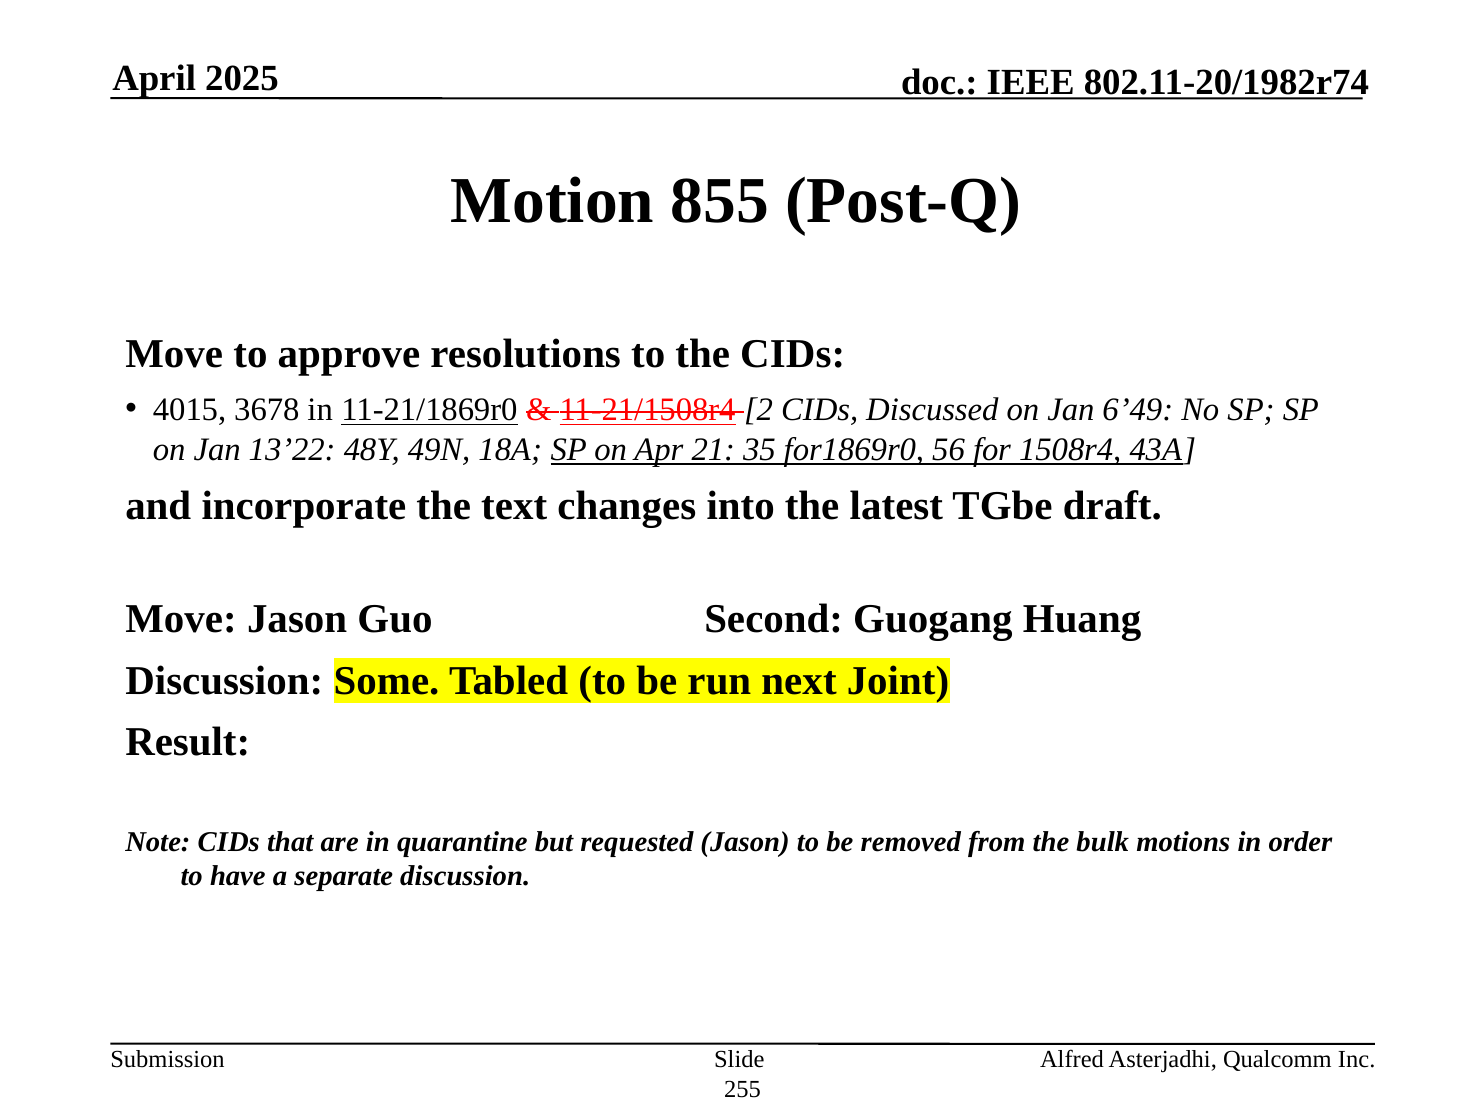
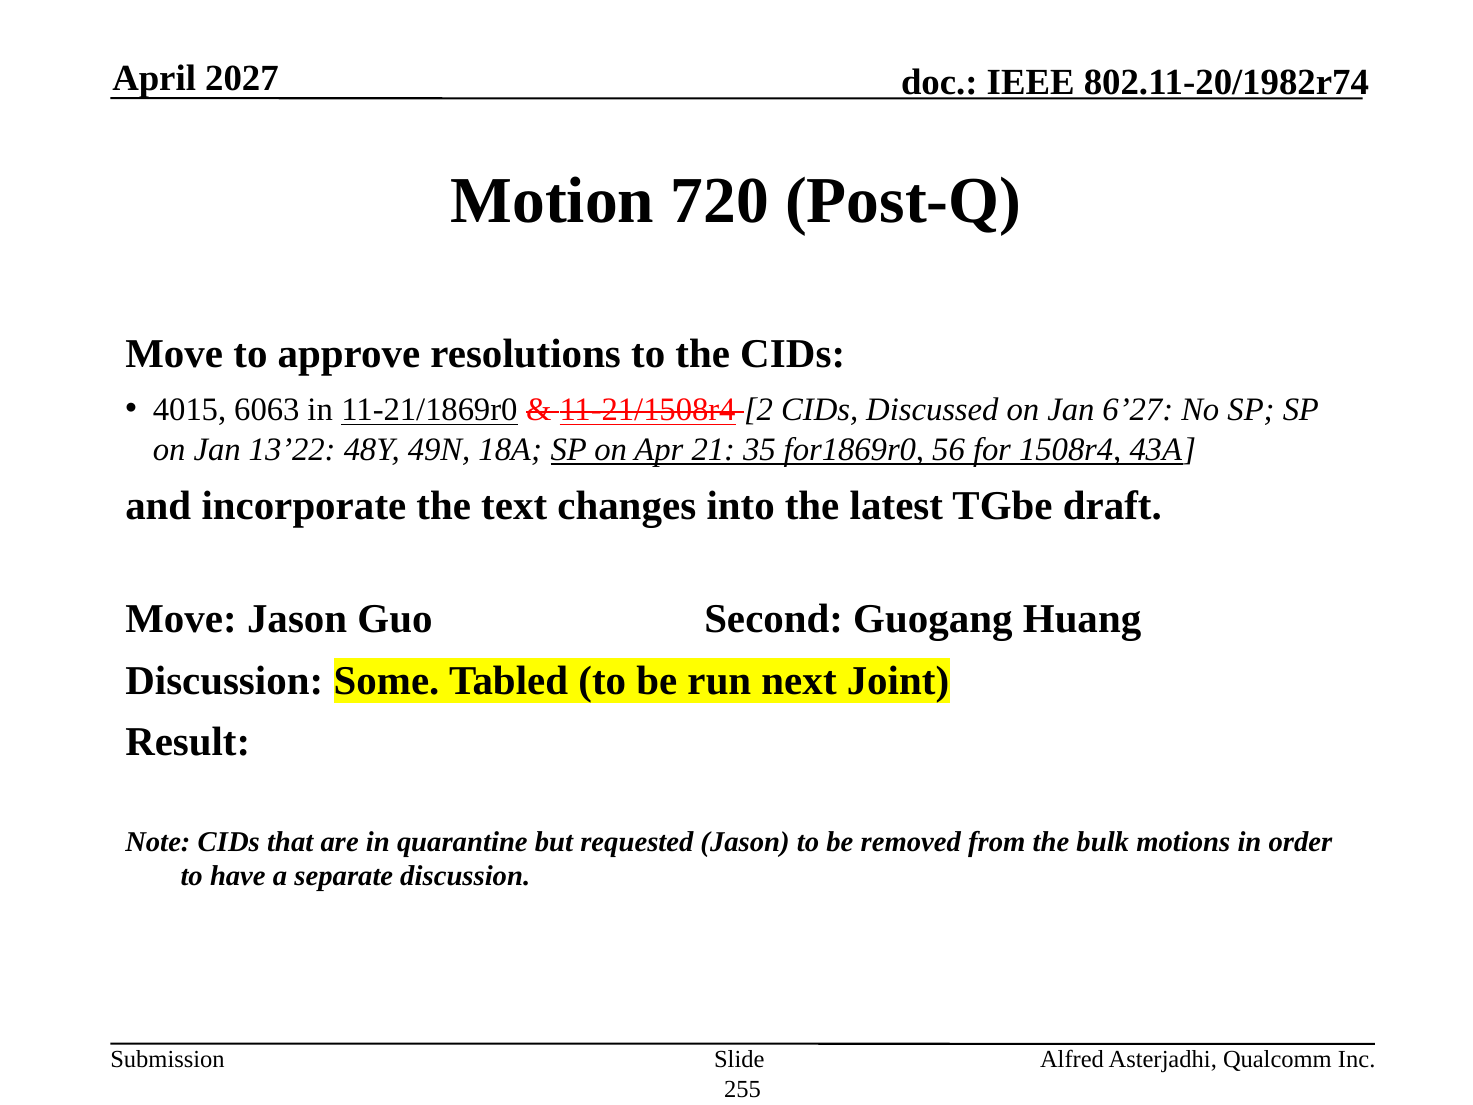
2025: 2025 -> 2027 (242, 78)
855: 855 -> 720 (720, 201)
3678: 3678 -> 6063 (267, 410)
6’49: 6’49 -> 6’27 (1138, 410)
